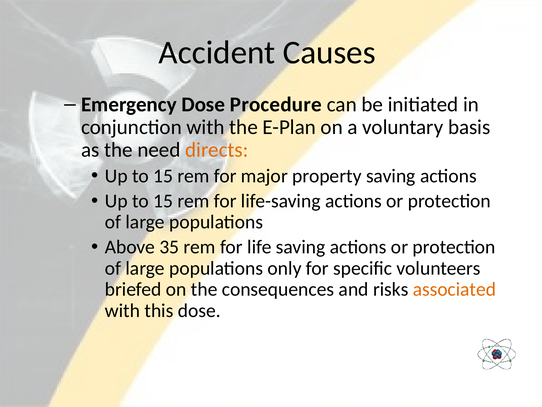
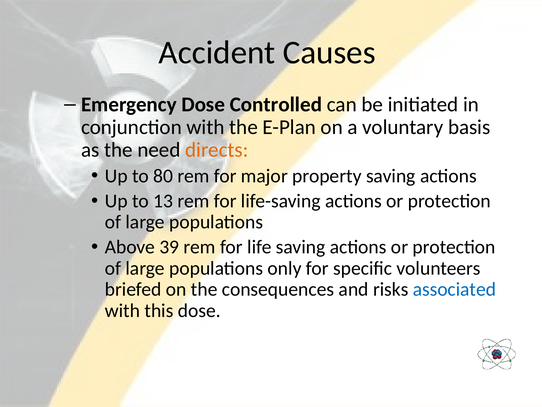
Procedure: Procedure -> Controlled (276, 104)
15: 15 -> 80 (163, 176)
15: 15 -> 13 (163, 201)
35: 35 -> 39 (169, 247)
associated colour: orange -> blue (454, 289)
